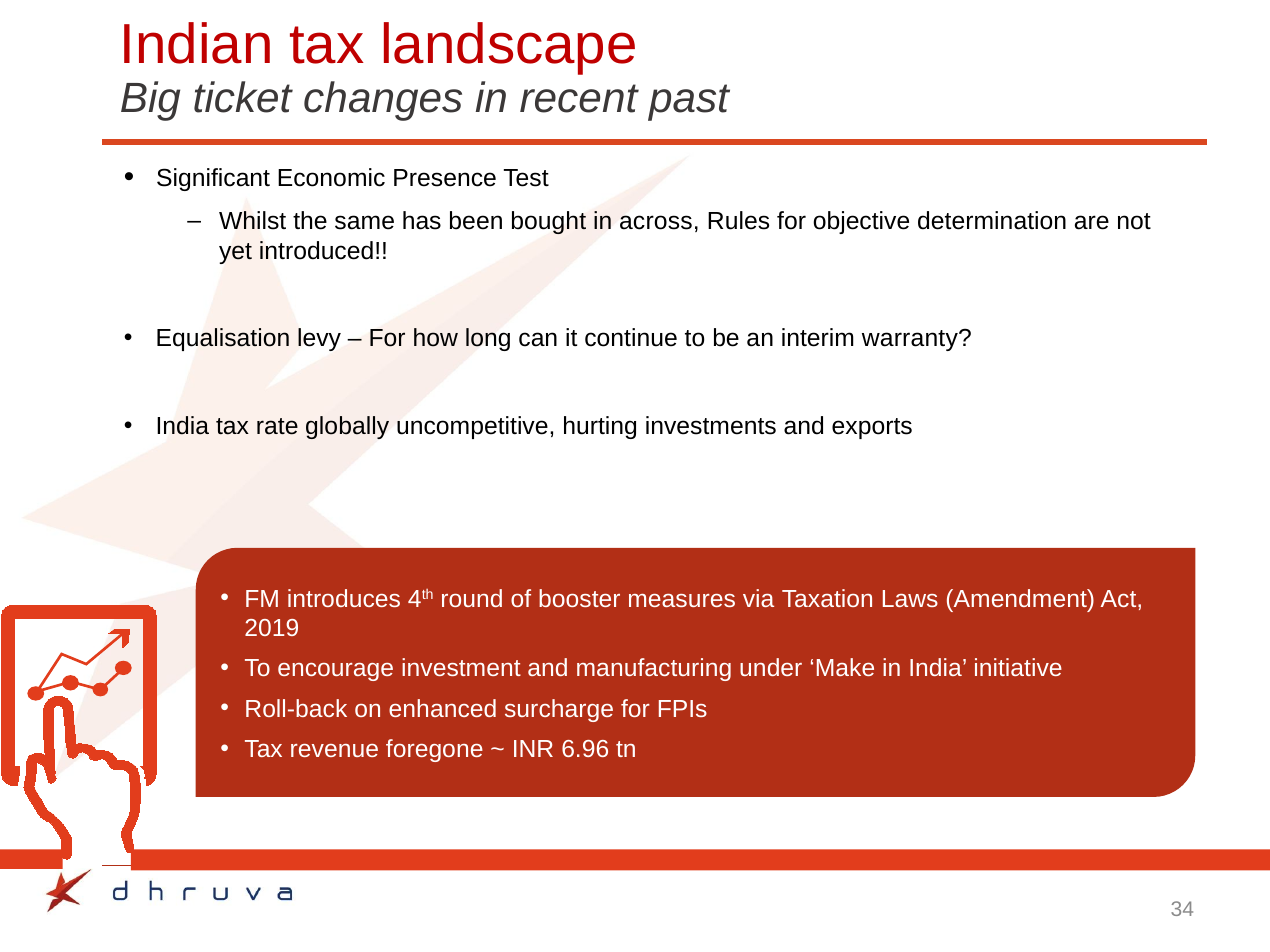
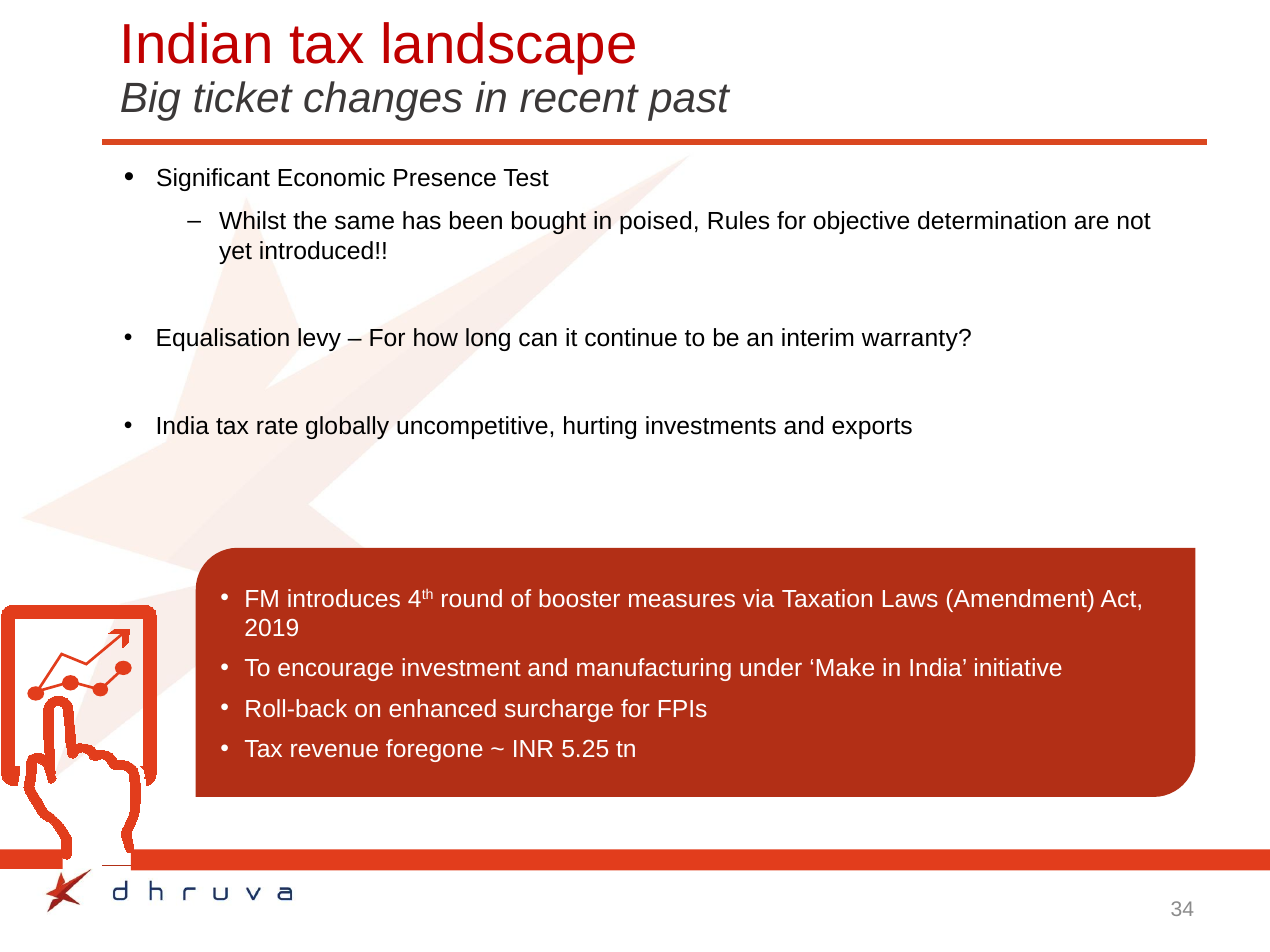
across: across -> poised (659, 222)
6.96: 6.96 -> 5.25 (585, 750)
